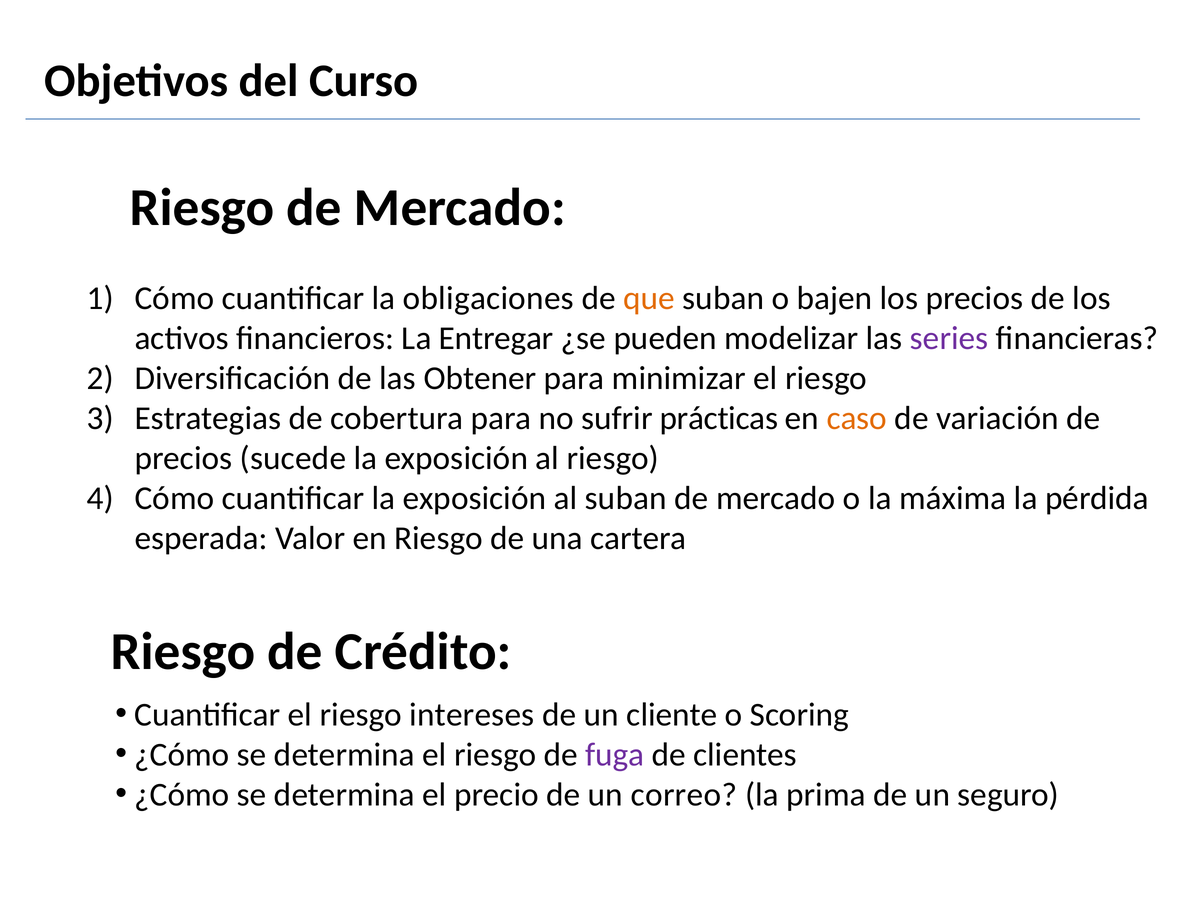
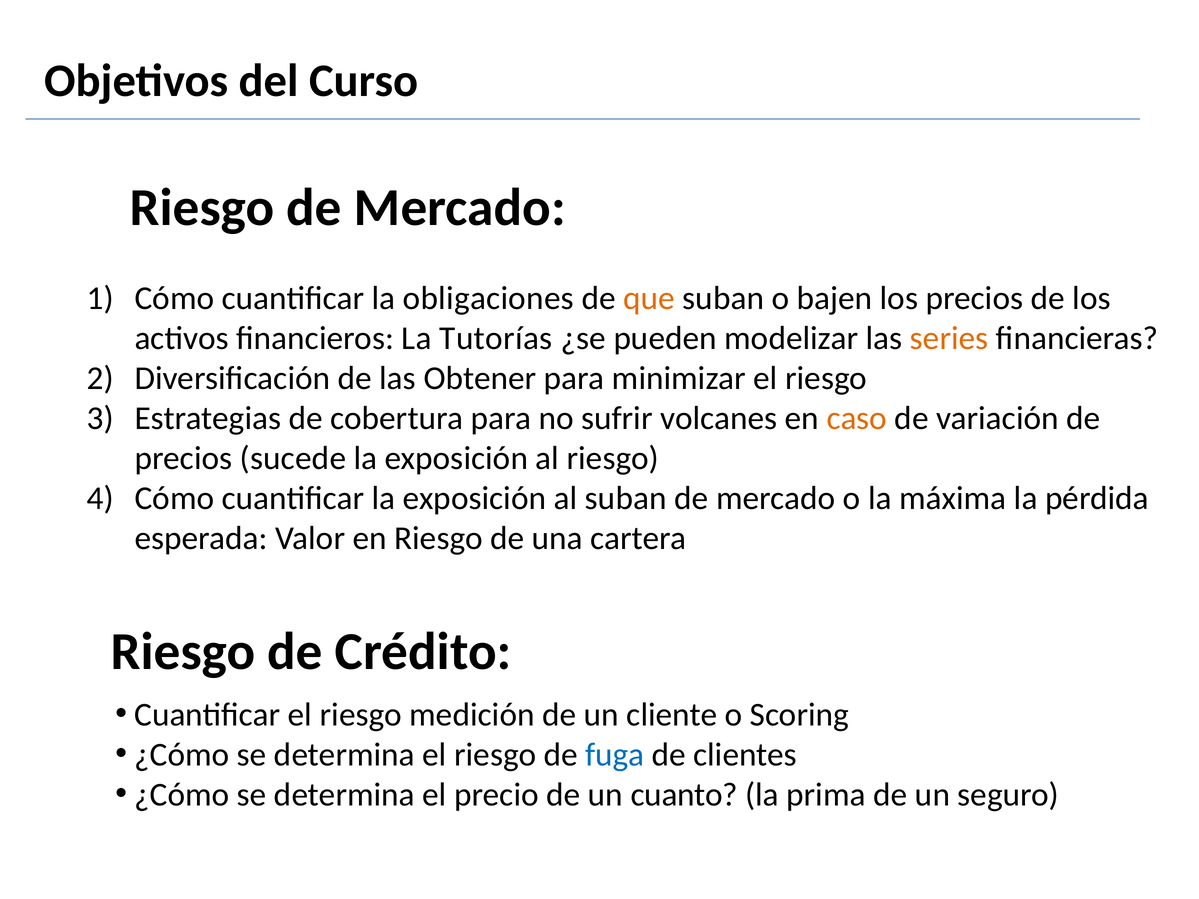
Entregar: Entregar -> Tutorías (496, 338)
series colour: purple -> orange (949, 338)
prácticas: prácticas -> volcanes (719, 418)
intereses: intereses -> medición (472, 715)
fuga colour: purple -> blue (615, 755)
correo: correo -> cuanto (684, 795)
